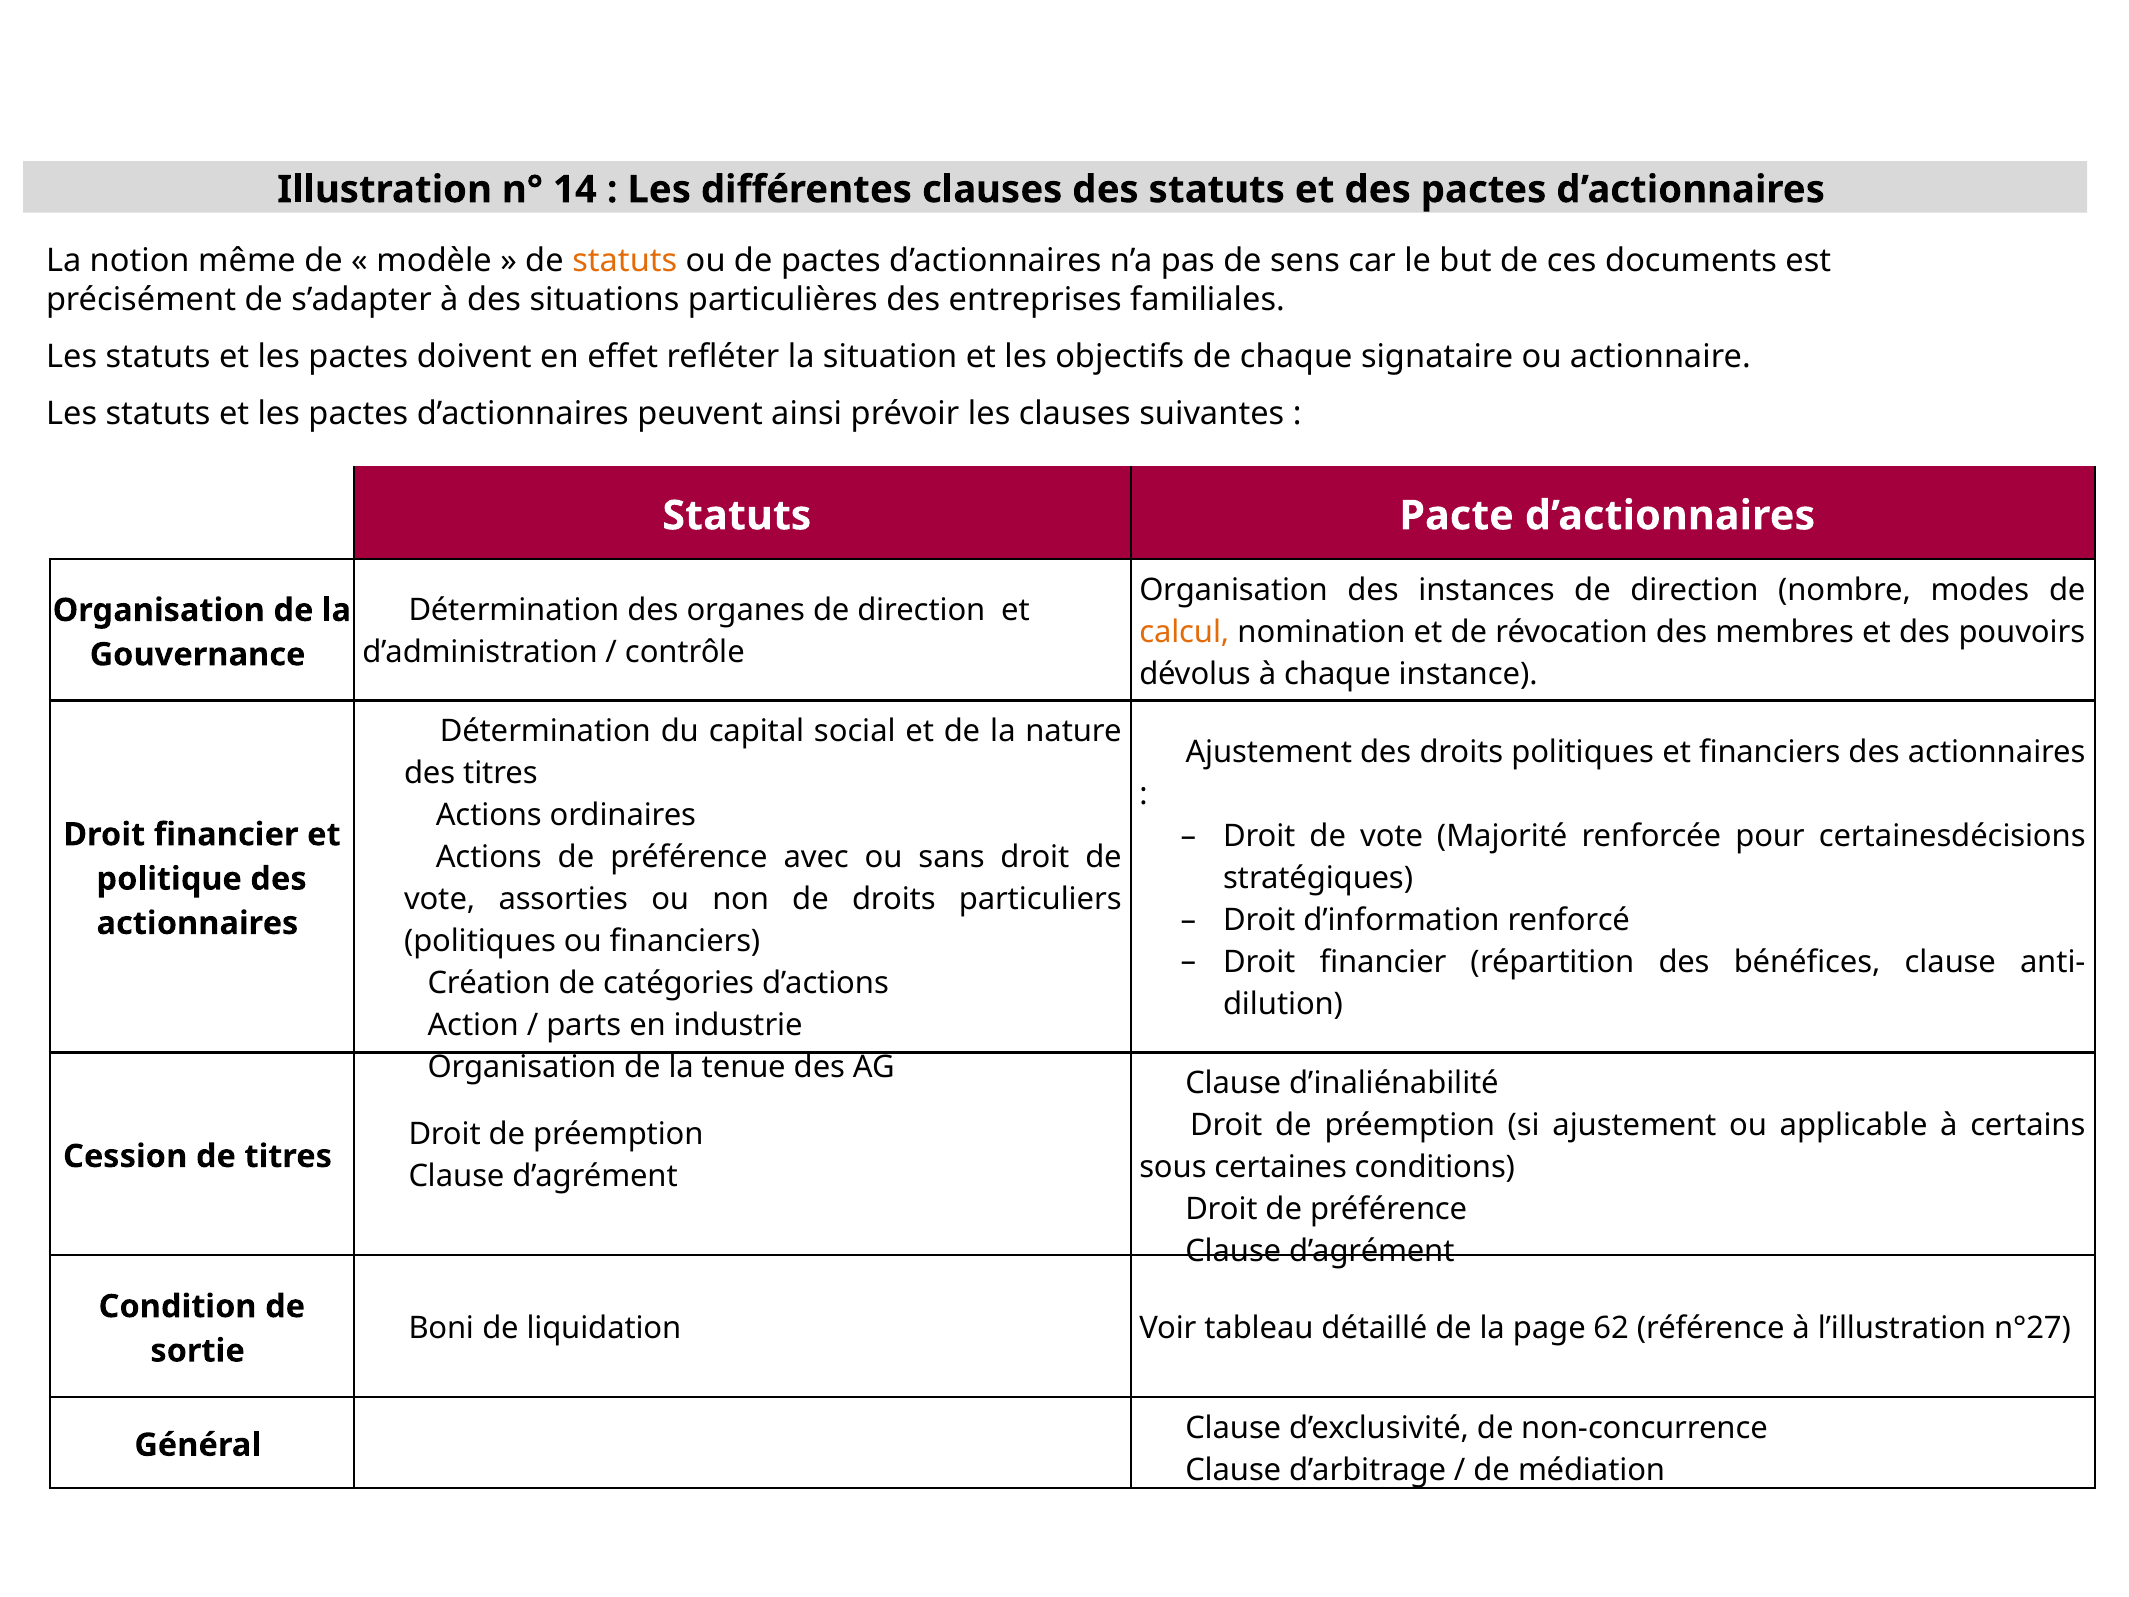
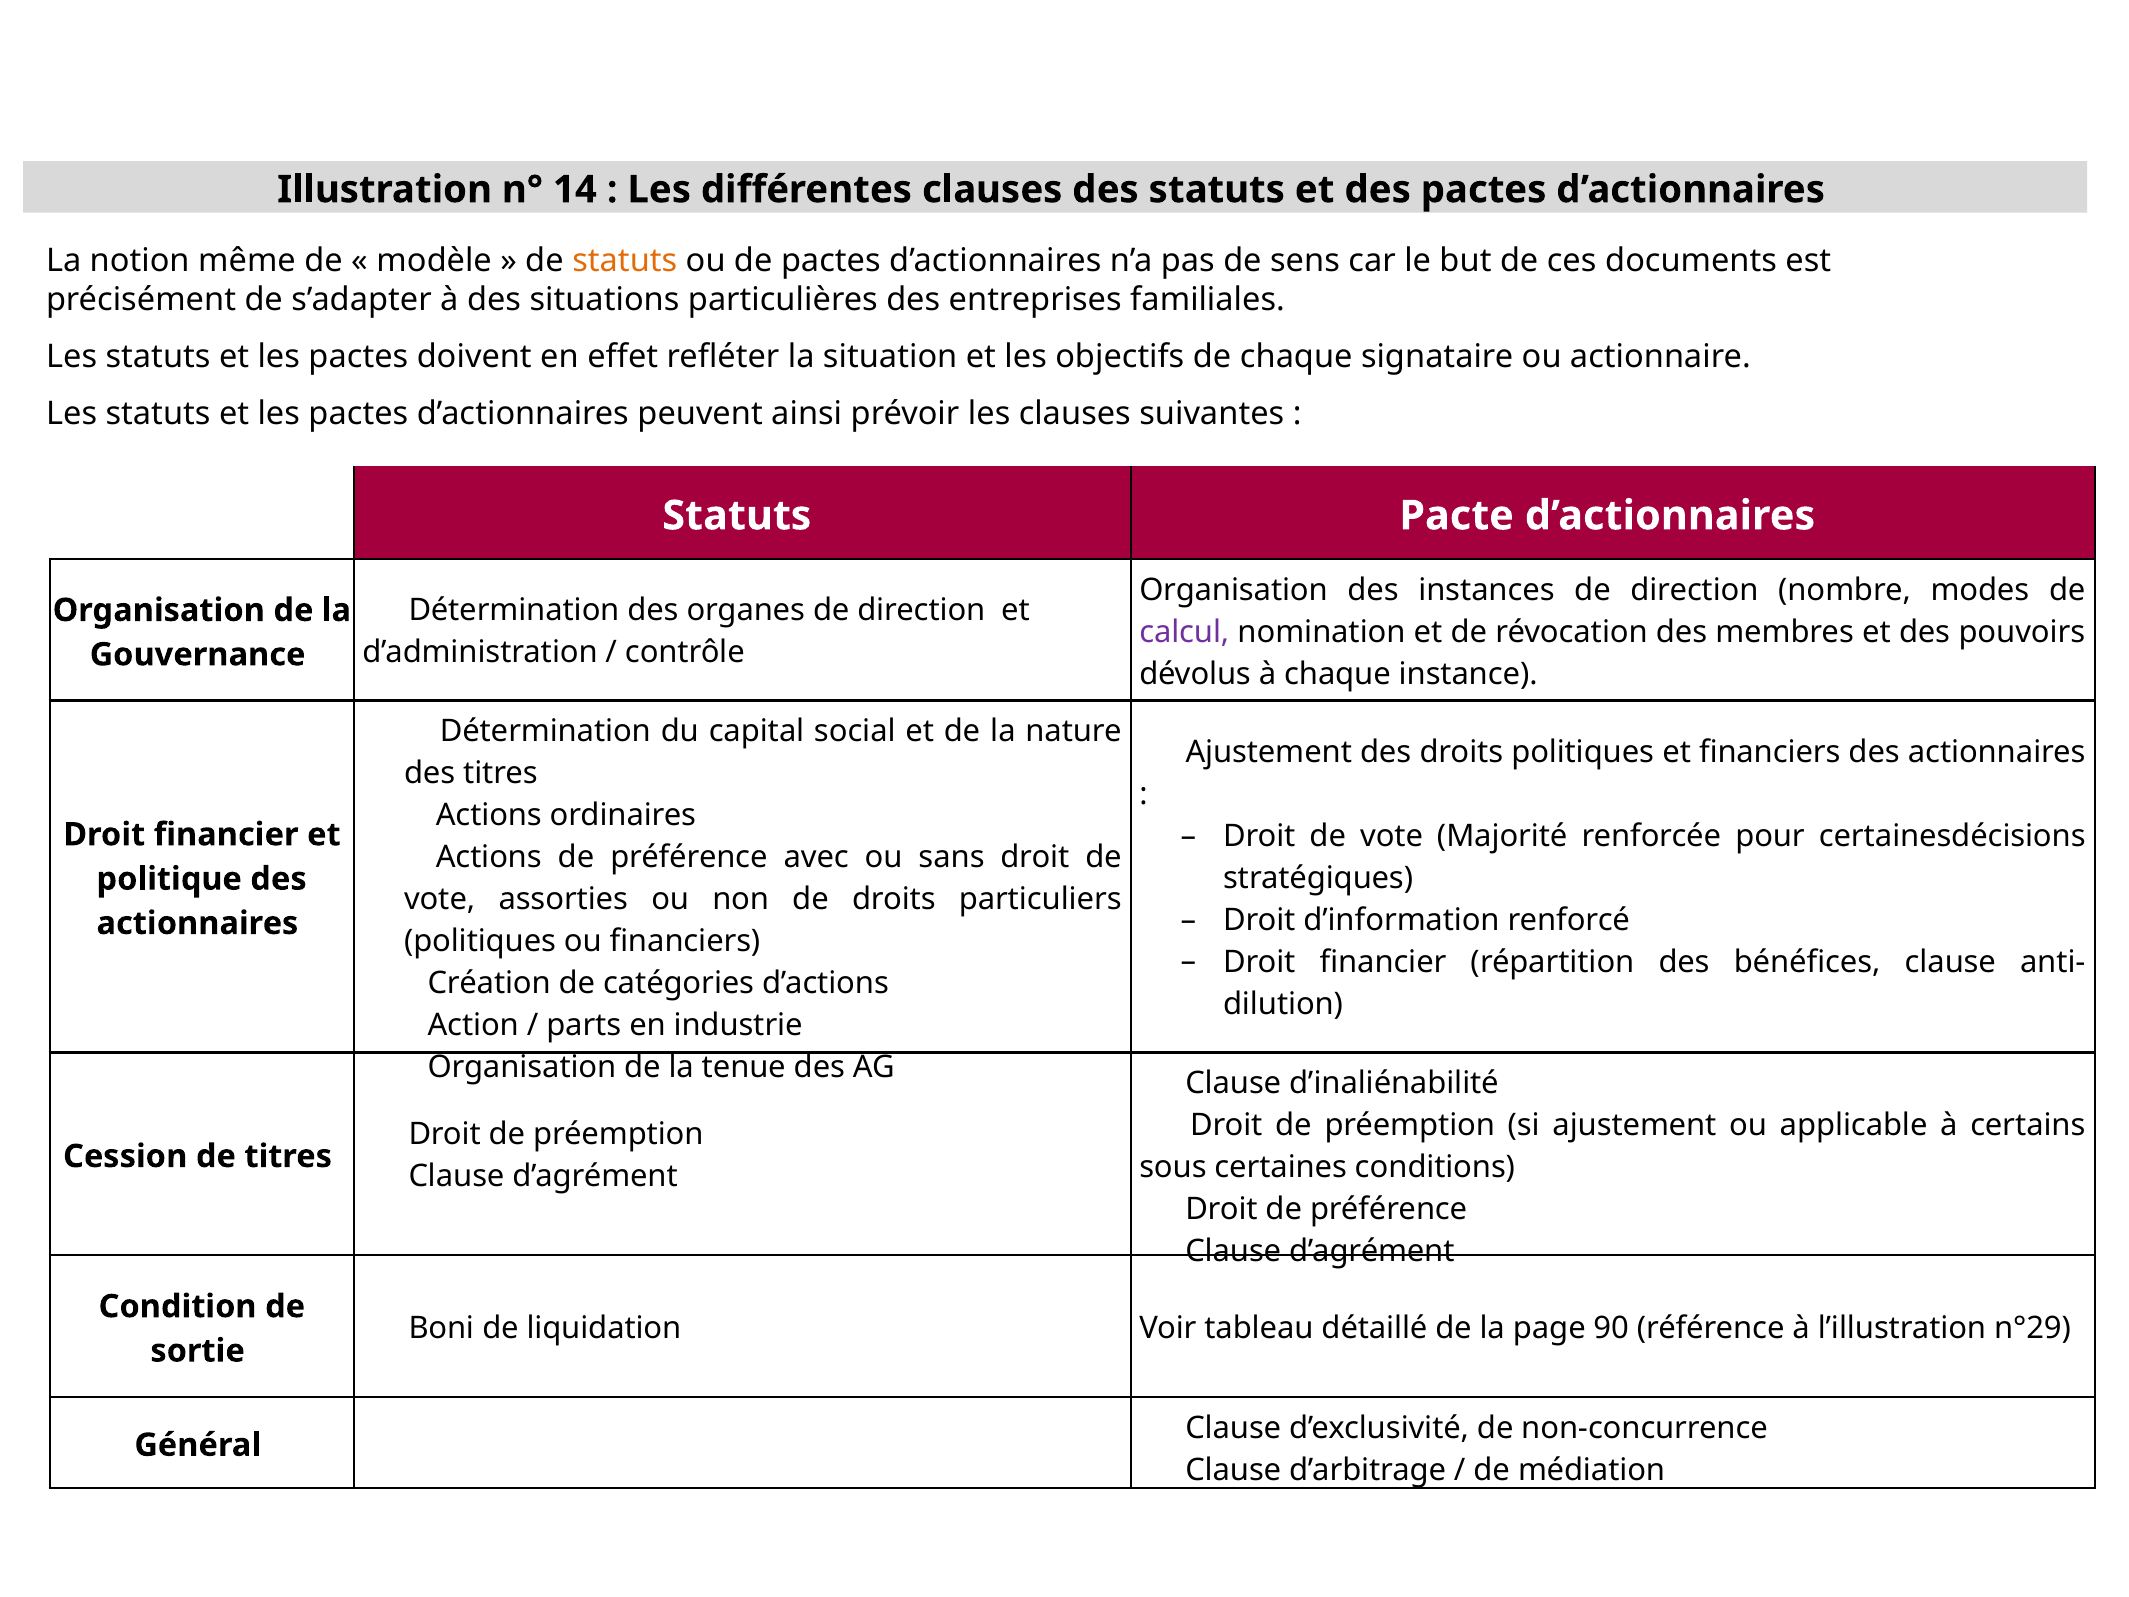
calcul colour: orange -> purple (1184, 632)
62: 62 -> 90 (1611, 1328)
n°27: n°27 -> n°29 (2032, 1328)
